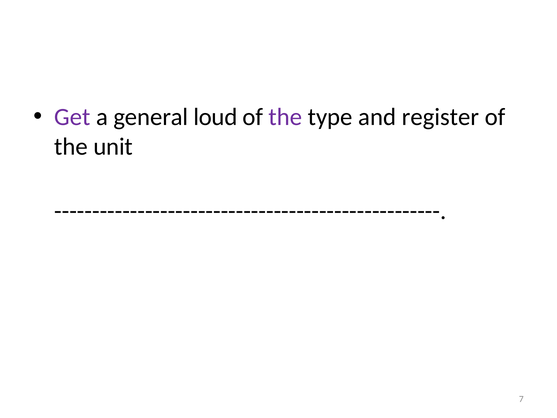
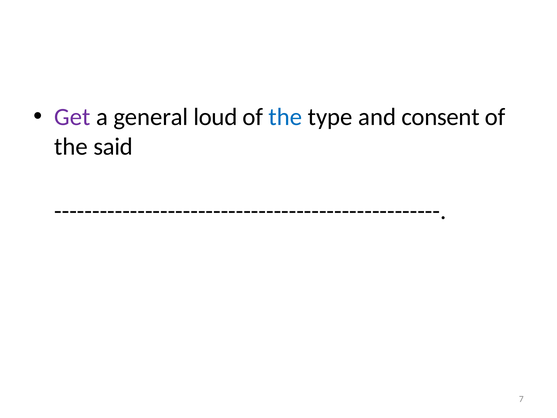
the colour: purple -> blue (285, 117)
register: register -> consent (441, 117)
unit: unit -> said (113, 147)
